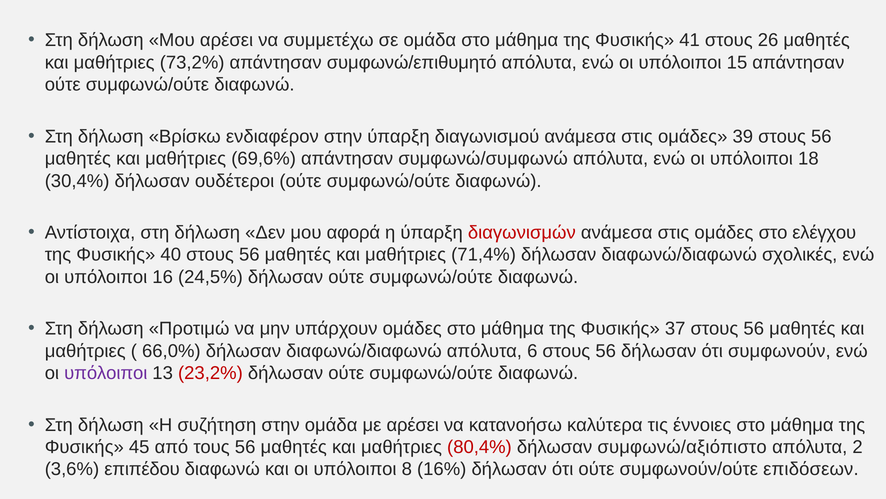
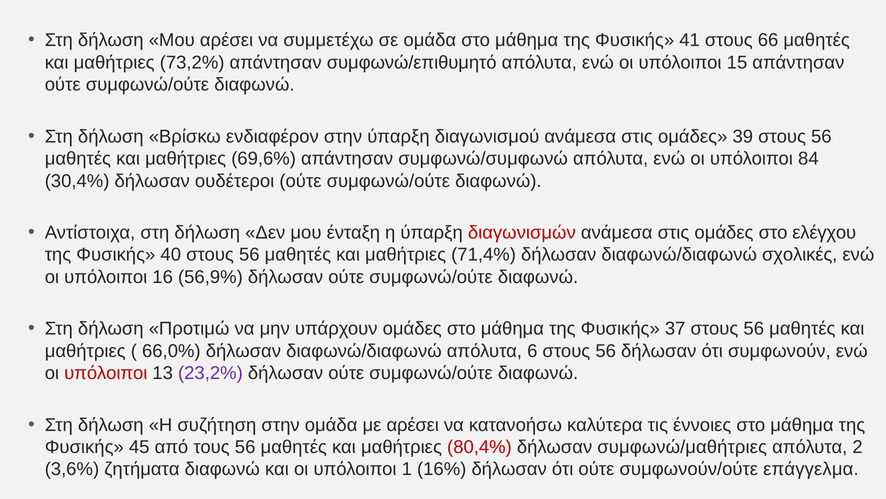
26: 26 -> 66 (768, 40)
18: 18 -> 84 (808, 159)
αφορά: αφορά -> ένταξη (353, 232)
24,5%: 24,5% -> 56,9% (210, 277)
υπόλοιποι colour: purple -> red (106, 373)
23,2% colour: red -> purple (210, 373)
συμφωνώ/αξιόπιστο: συμφωνώ/αξιόπιστο -> συμφωνώ/μαθήτριες (682, 447)
επιπέδου: επιπέδου -> ζητήματα (142, 469)
8: 8 -> 1 (407, 469)
επιδόσεων: επιδόσεων -> επάγγελμα (811, 469)
